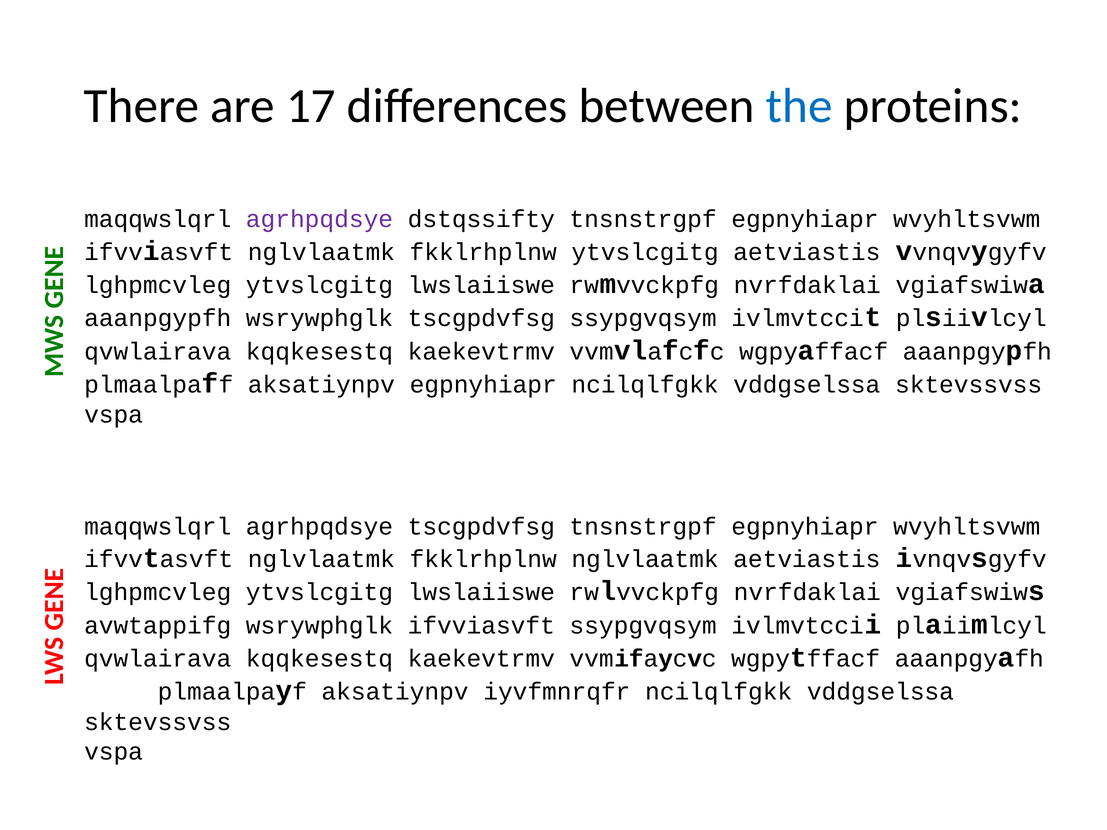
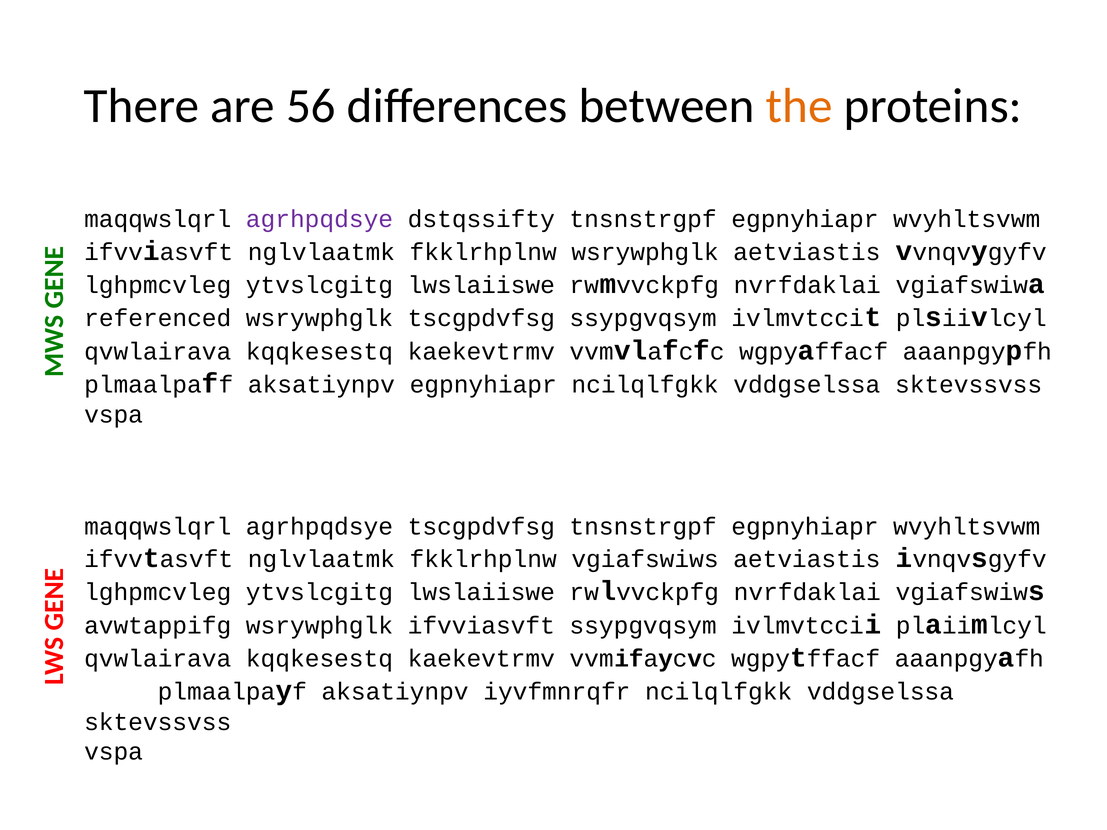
17: 17 -> 56 (311, 106)
the colour: blue -> orange (799, 106)
fkklrhplnw ytvslcgitg: ytvslcgitg -> wsrywphglk (645, 252)
aaanpgypfh: aaanpgypfh -> referenced (158, 318)
fkklrhplnw nglvlaatmk: nglvlaatmk -> vgiafswiws (645, 559)
